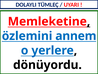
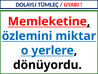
annem: annem -> miktar (76, 36)
